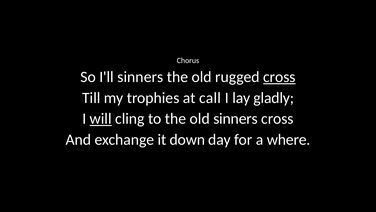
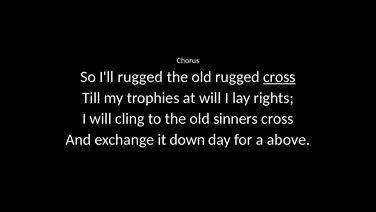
I'll sinners: sinners -> rugged (140, 77)
at call: call -> will (210, 98)
gladly: gladly -> rights (274, 98)
will underline: present -> none (101, 119)
where: where -> above (289, 139)
